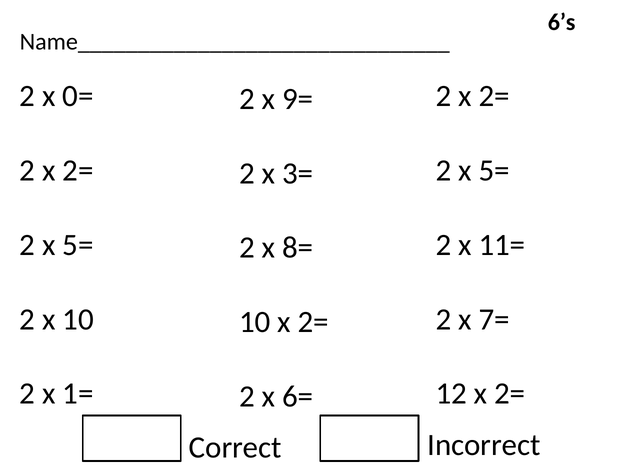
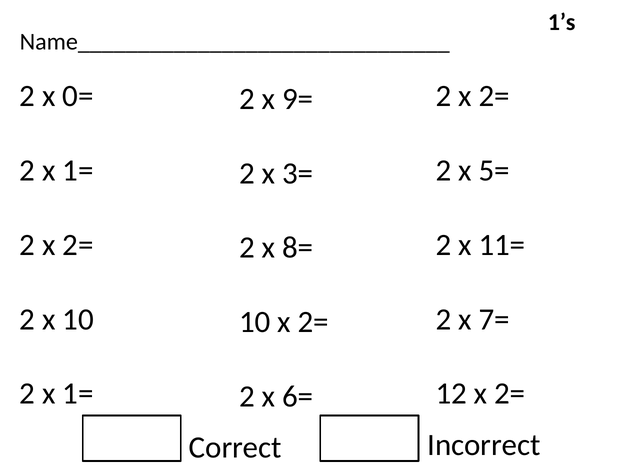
6’s: 6’s -> 1’s (562, 23)
2=: 2= -> 1= (78, 171)
5=: 5= -> 2= (78, 245)
